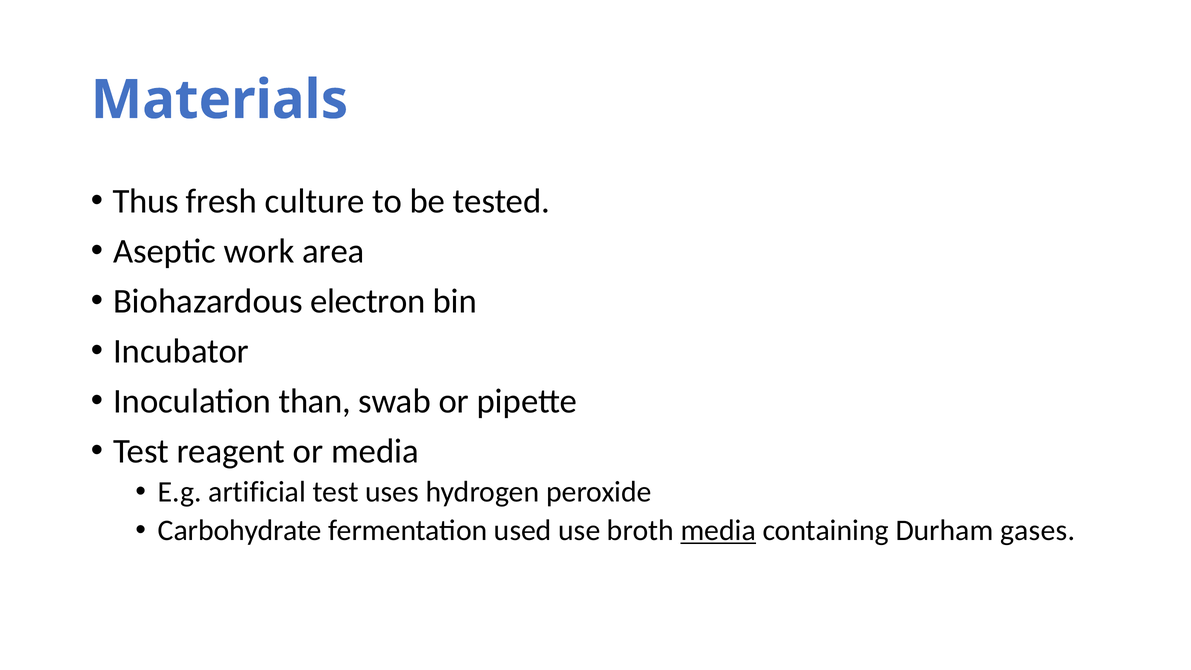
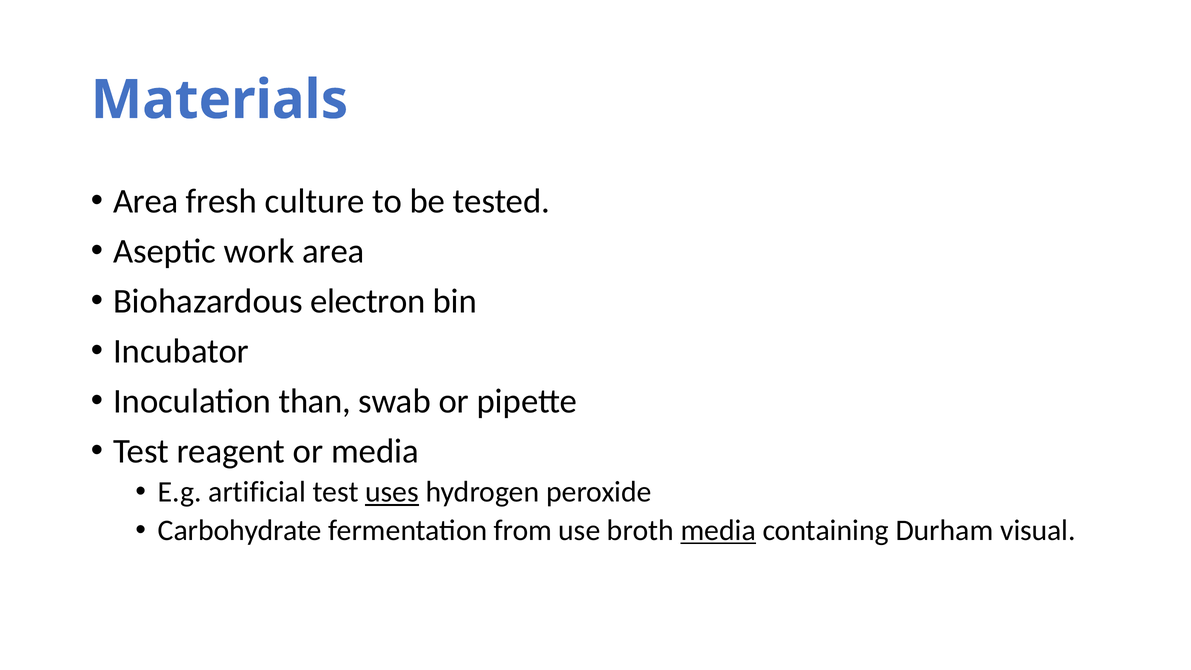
Thus: Thus -> Area (146, 201)
uses underline: none -> present (392, 492)
used: used -> from (523, 530)
gases: gases -> visual (1038, 530)
